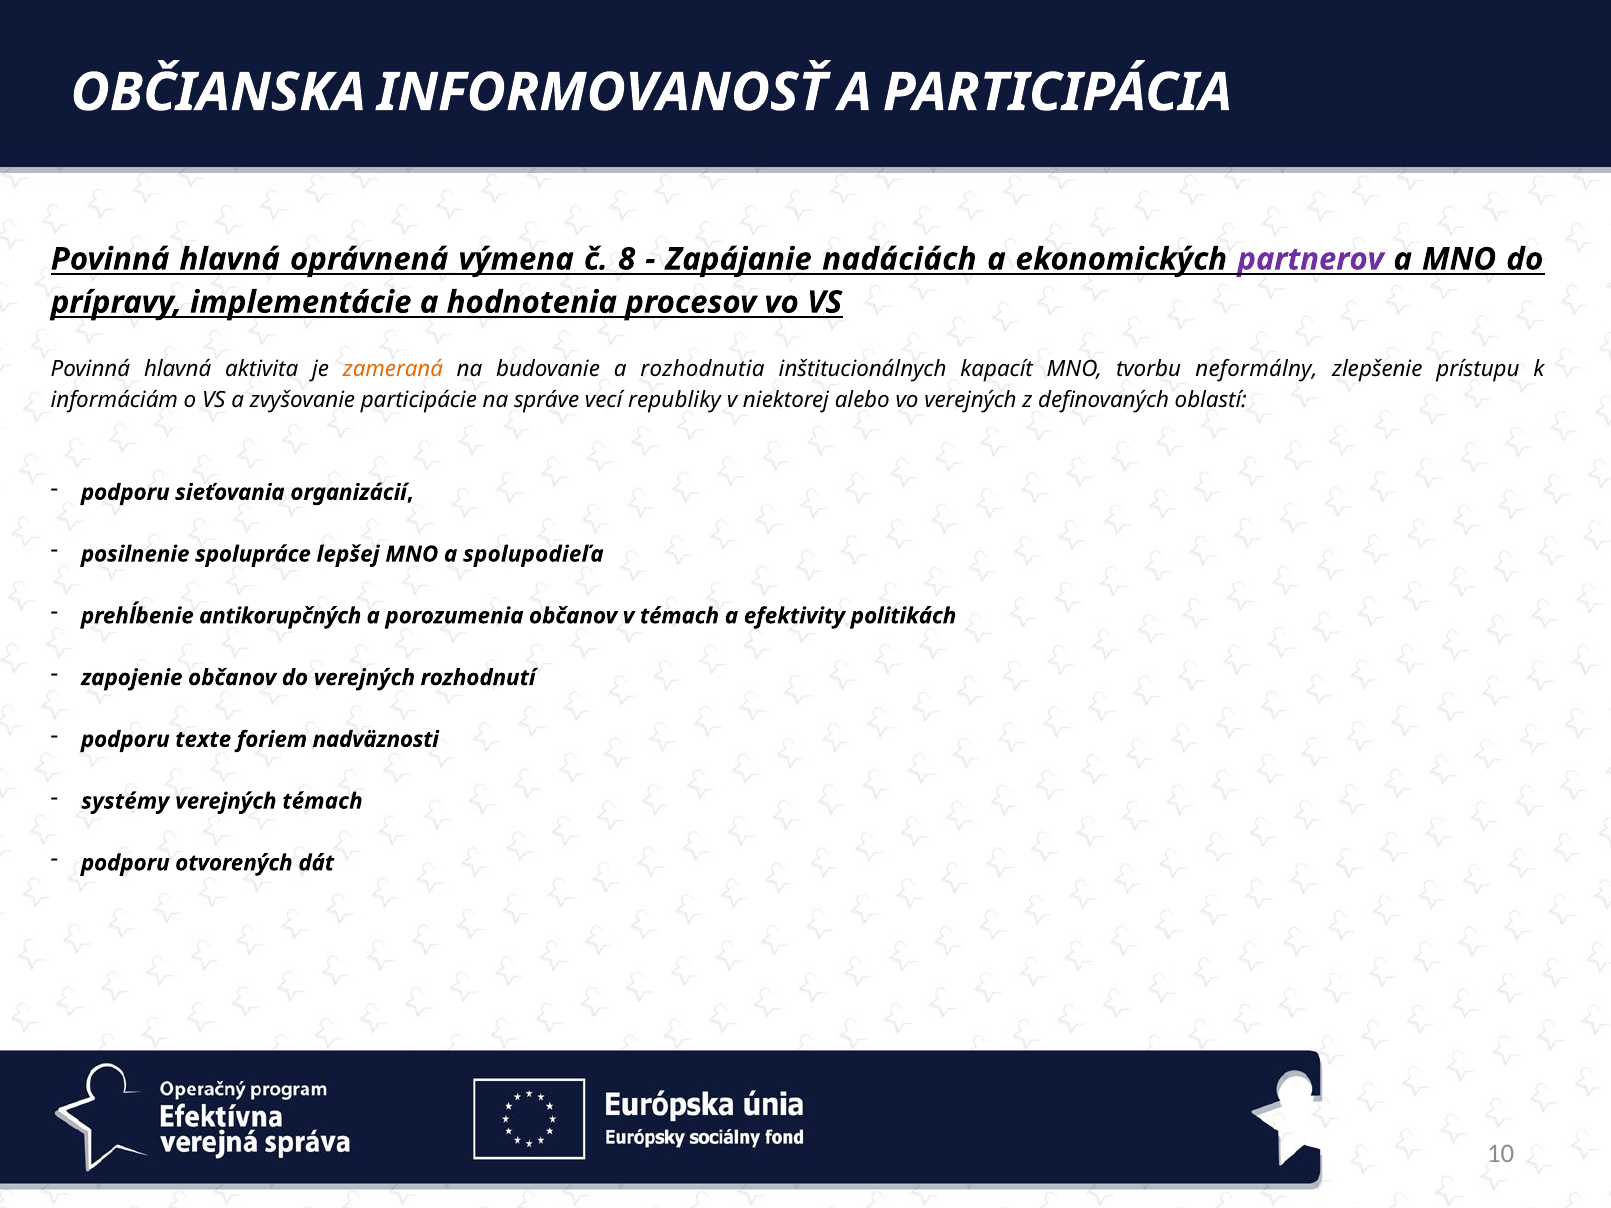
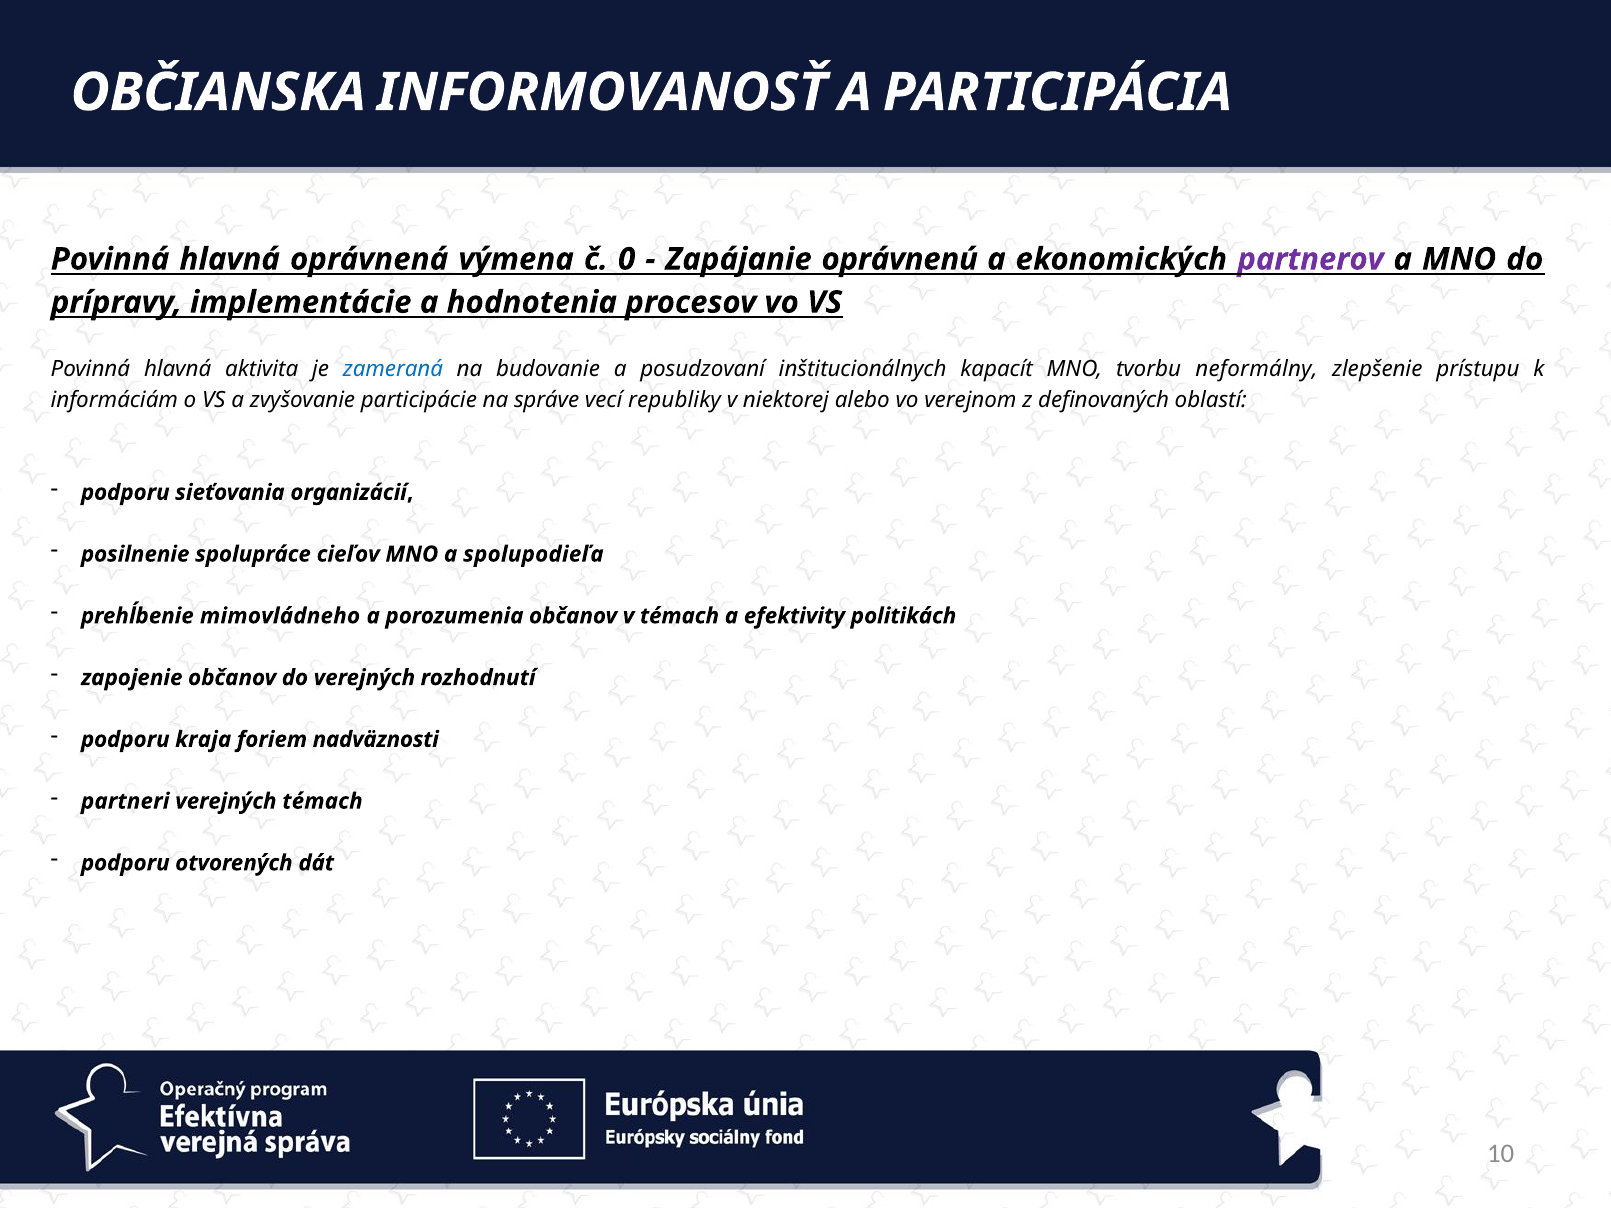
8: 8 -> 0 (627, 259)
nadáciách: nadáciách -> oprávnenú (900, 259)
zameraná colour: orange -> blue (393, 369)
rozhodnutia: rozhodnutia -> posudzovaní (703, 369)
vo verejných: verejných -> verejnom (970, 400)
lepšej: lepšej -> cieľov (348, 554)
antikorupčných: antikorupčných -> mimovládneho (280, 616)
texte: texte -> kraja (203, 740)
systémy: systémy -> partneri (125, 801)
